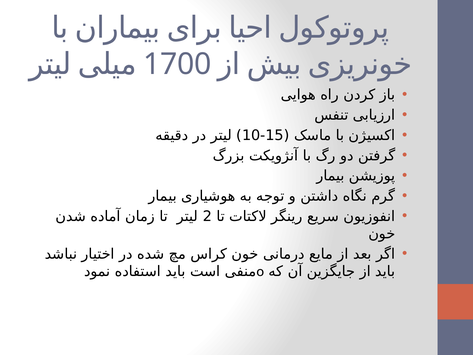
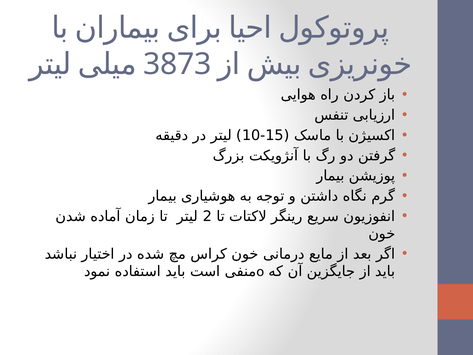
1700: 1700 -> 3873 (177, 64)
